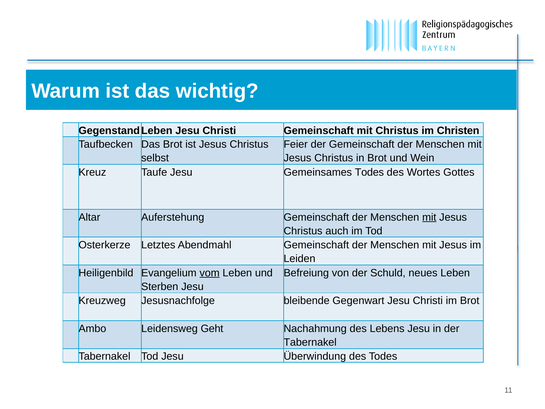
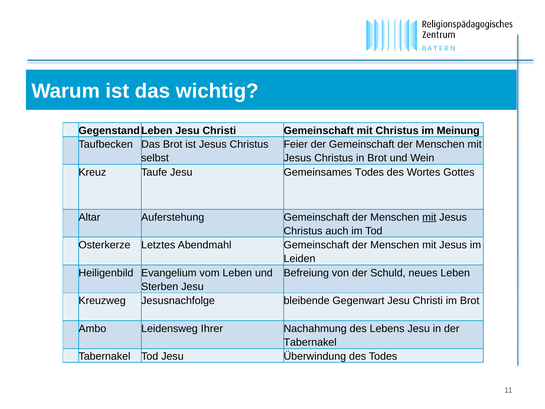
Christen: Christen -> Meinung (458, 131)
vom underline: present -> none (210, 273)
Geht: Geht -> Ihrer (212, 328)
